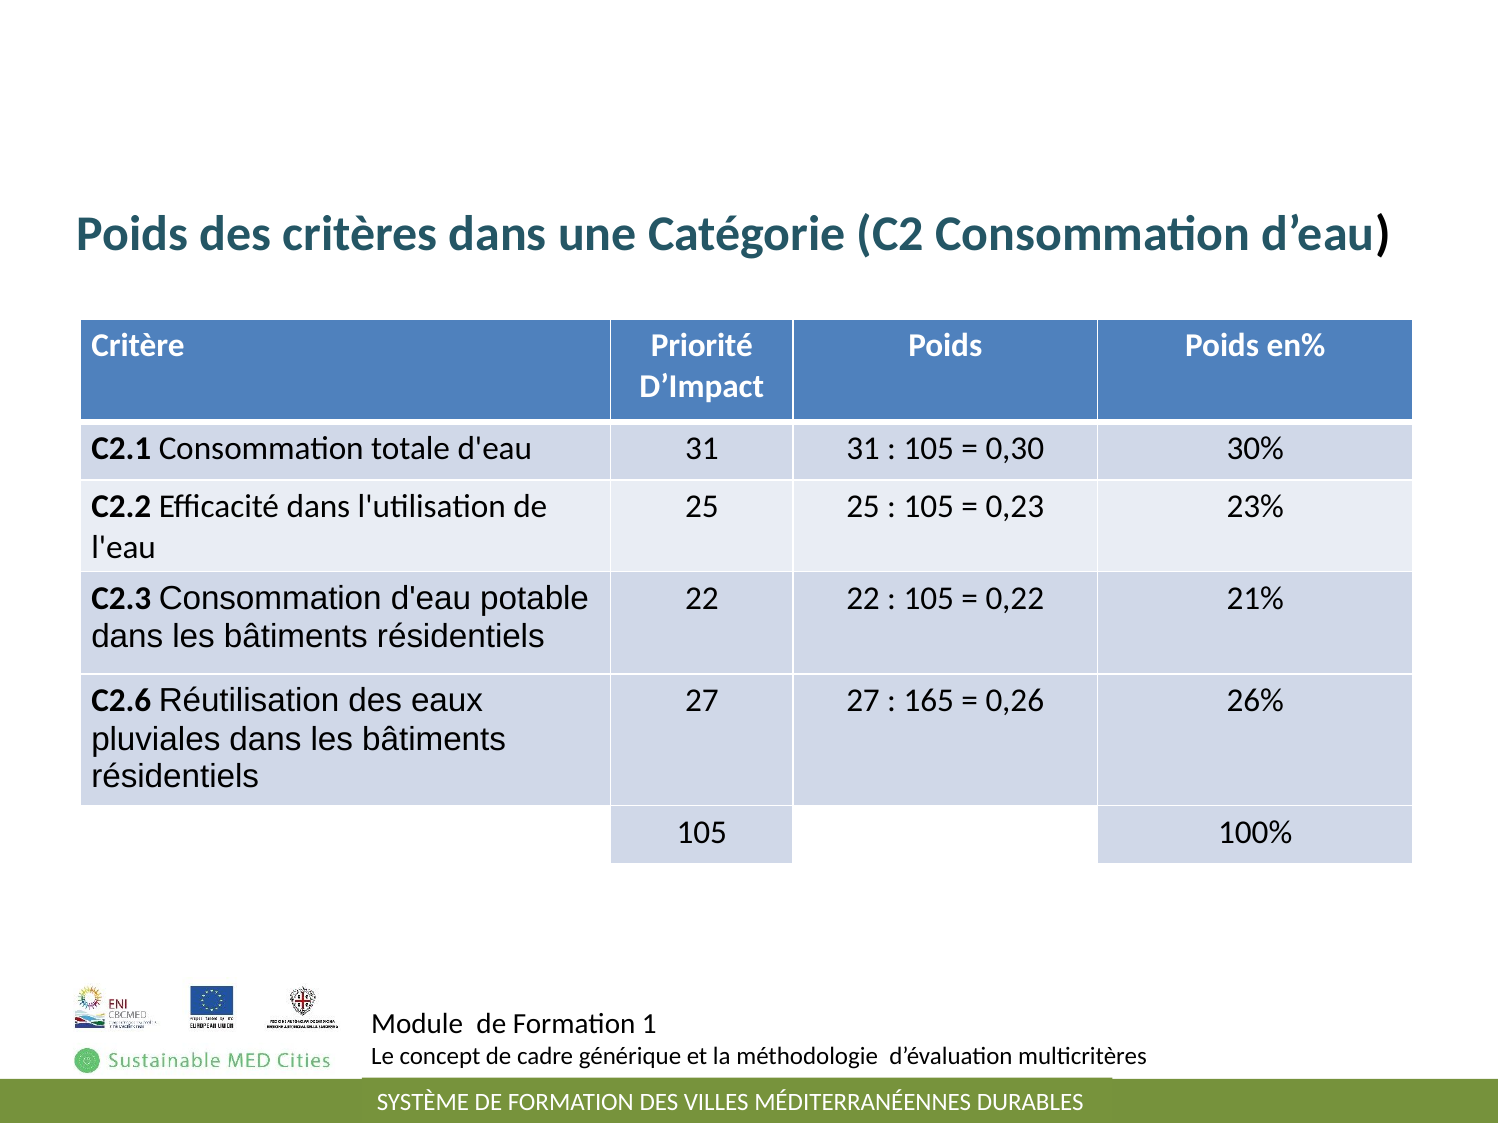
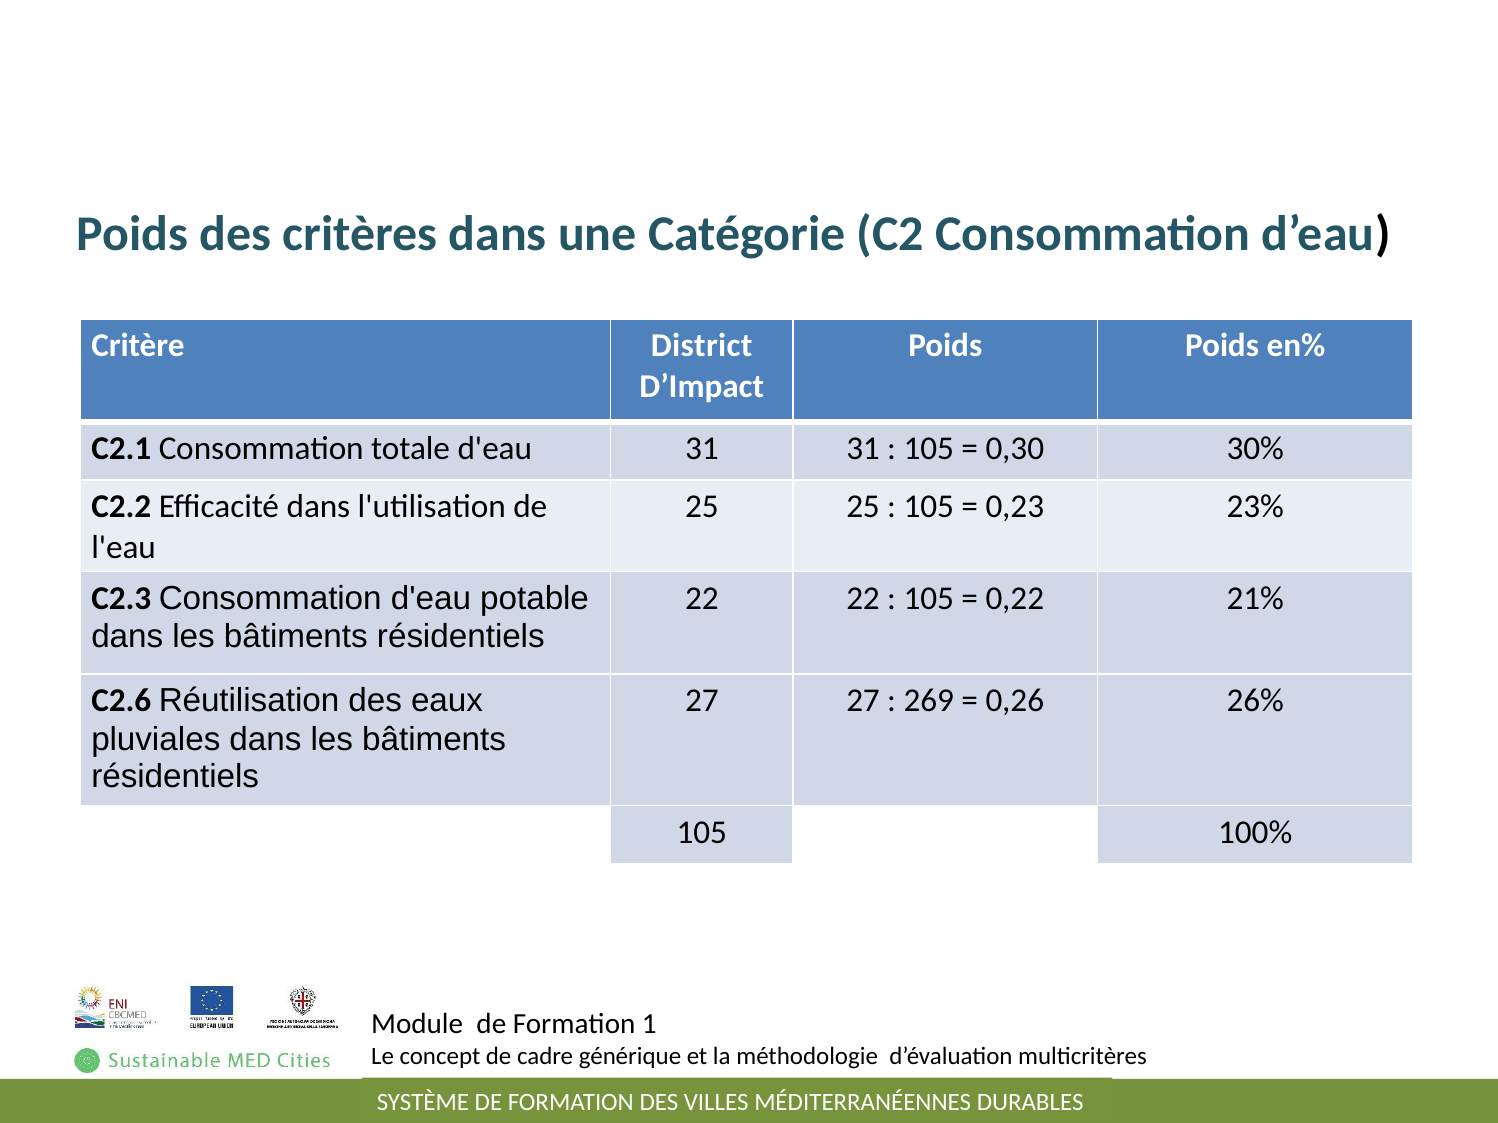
Priorité: Priorité -> District (702, 346)
165: 165 -> 269 (929, 701)
